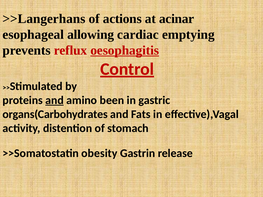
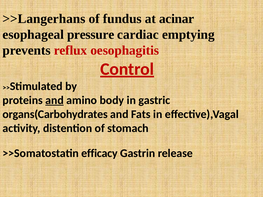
actions: actions -> fundus (122, 19)
allowing: allowing -> pressure (91, 35)
oesophagitis underline: present -> none (125, 50)
been: been -> body (112, 100)
obesity: obesity -> efficacy (99, 153)
